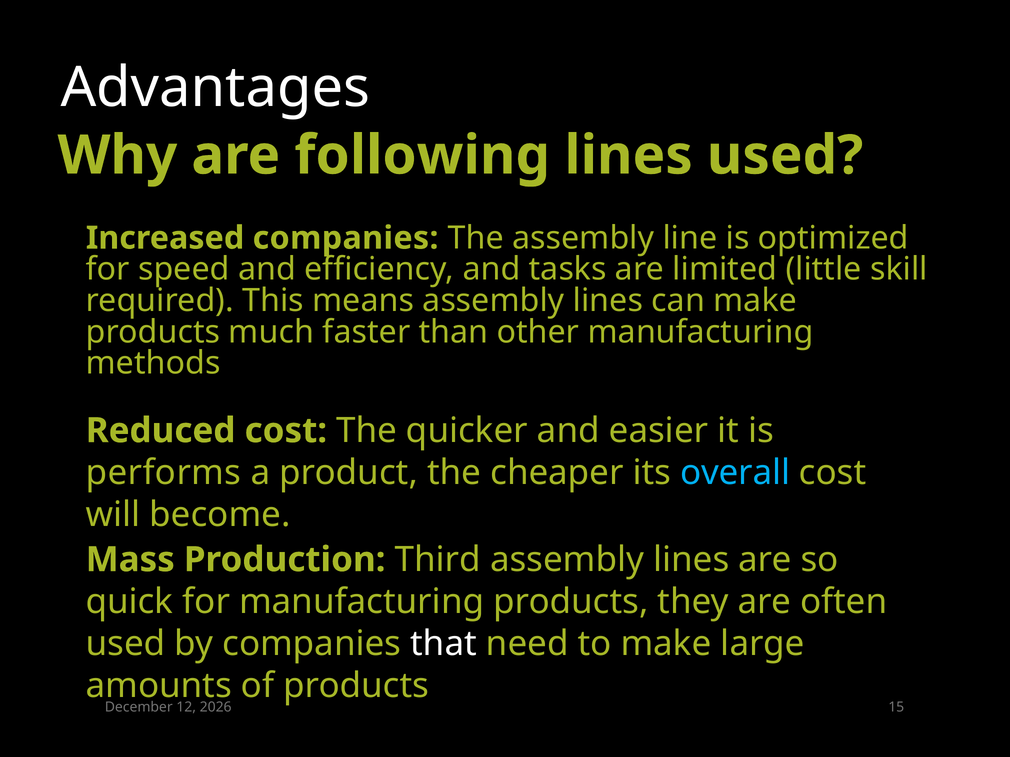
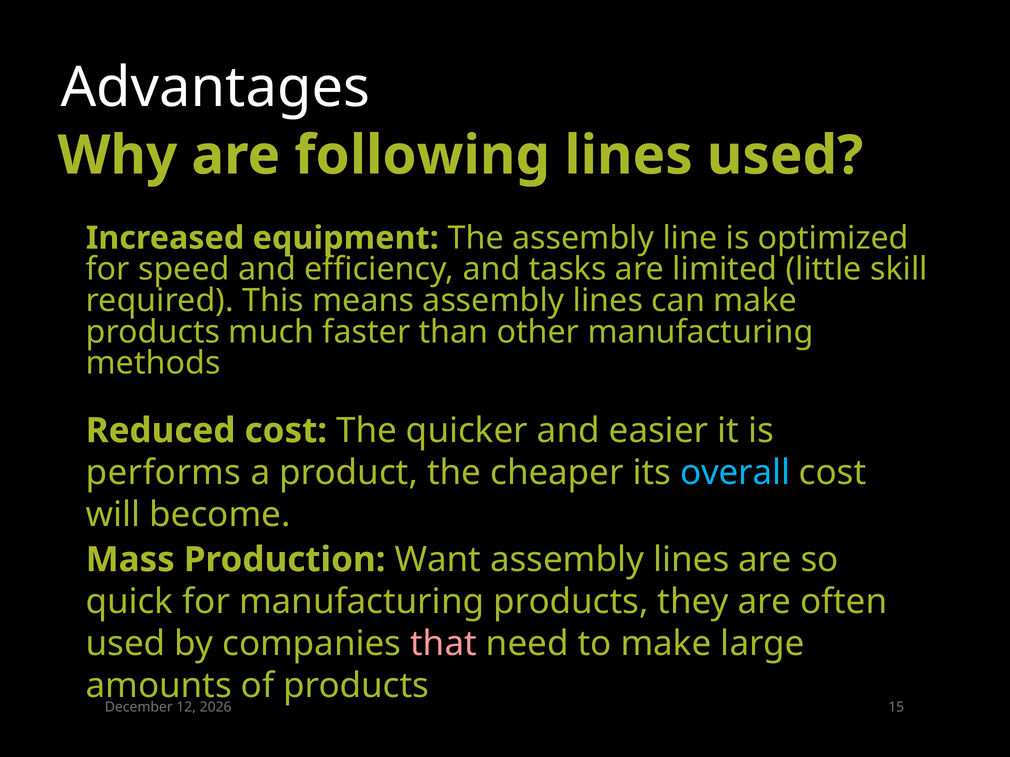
Increased companies: companies -> equipment (346, 238)
Third: Third -> Want (438, 560)
that colour: white -> pink (444, 644)
